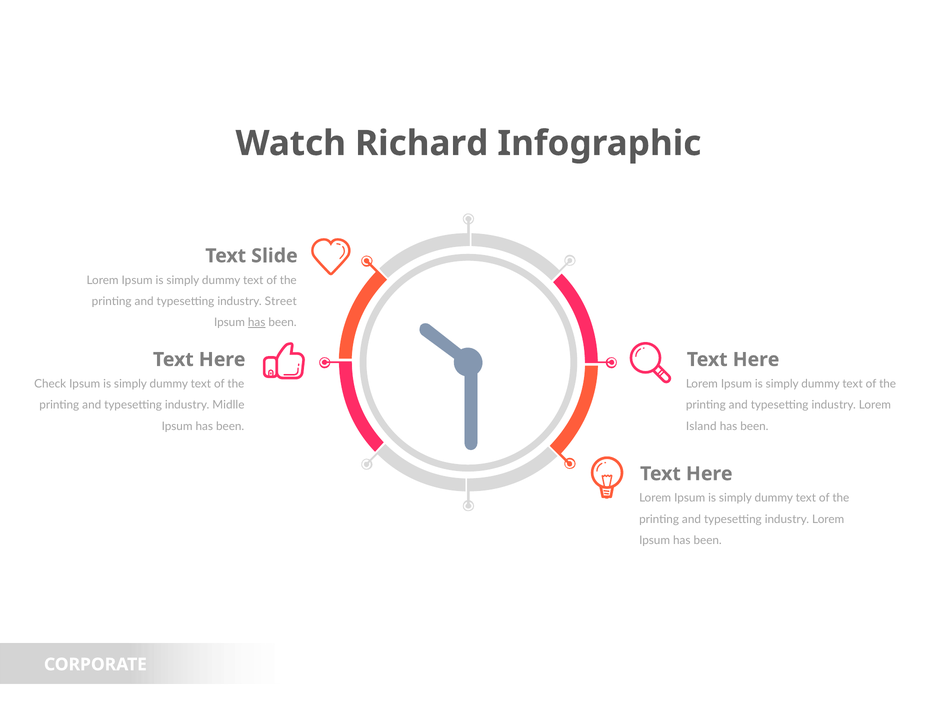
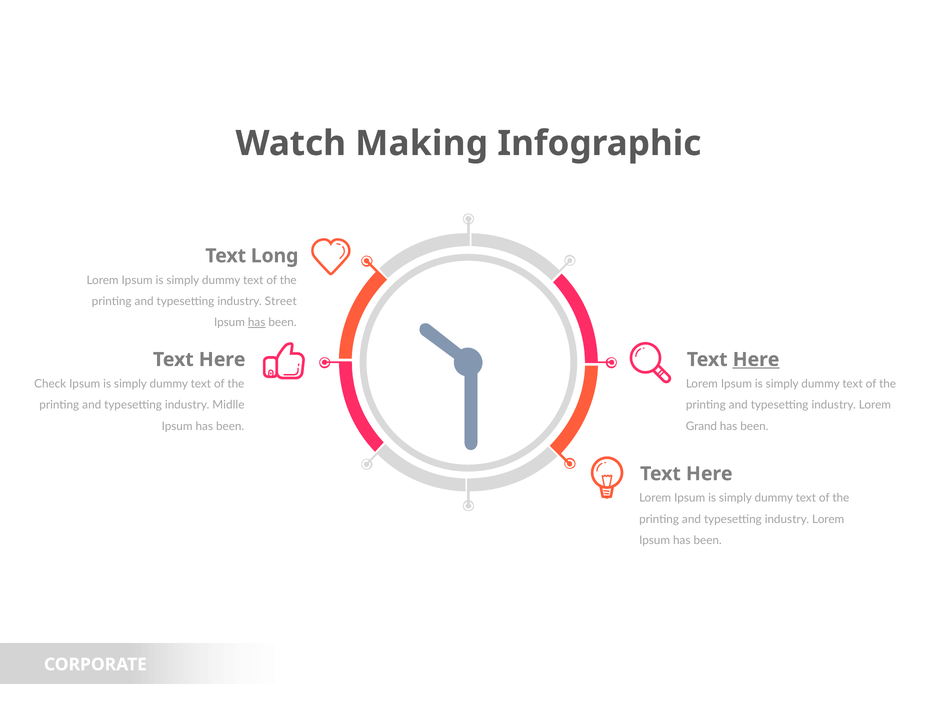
Richard: Richard -> Making (422, 143)
Slide: Slide -> Long (275, 256)
Here underline: none -> present (756, 359)
Island: Island -> Grand (701, 426)
